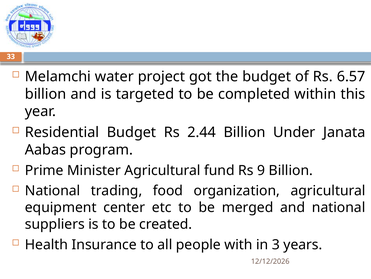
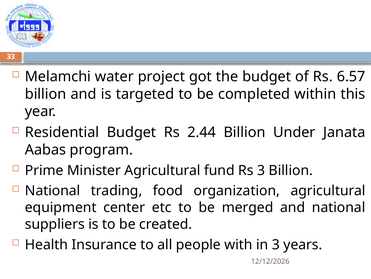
Rs 9: 9 -> 3 (261, 170)
